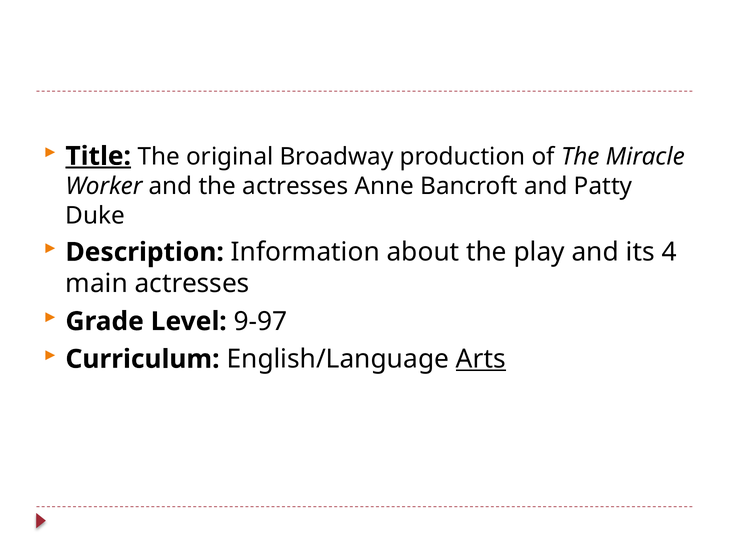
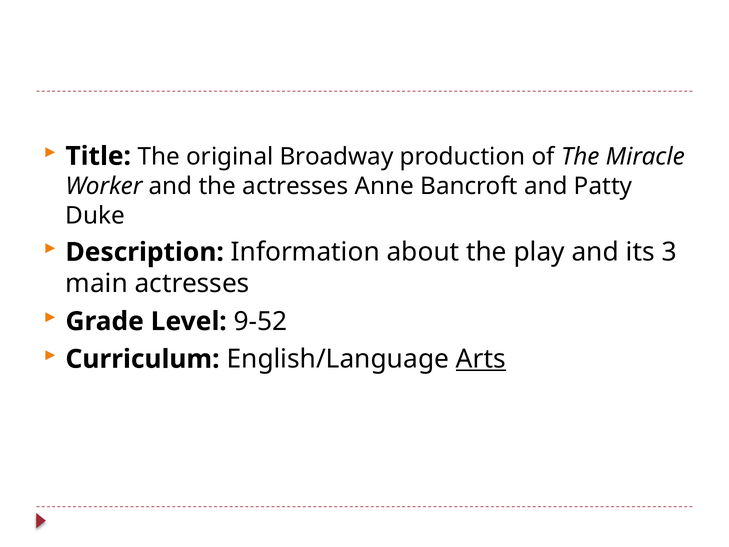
Title underline: present -> none (98, 156)
4: 4 -> 3 (669, 252)
9-97: 9-97 -> 9-52 (260, 321)
